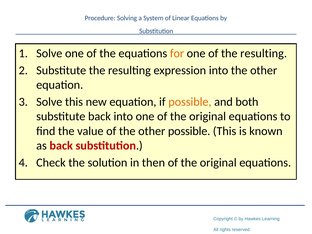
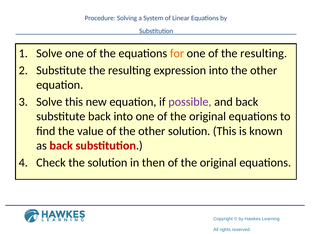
possible colour: orange -> purple (190, 102)
and both: both -> back (247, 102)
other possible: possible -> solution (189, 131)
